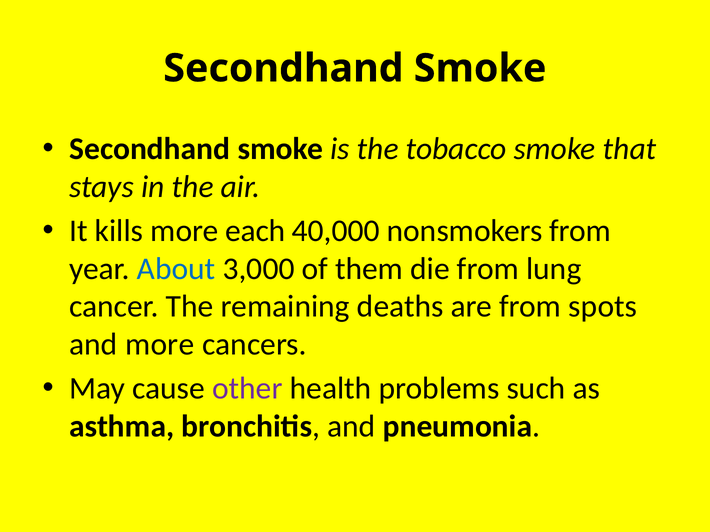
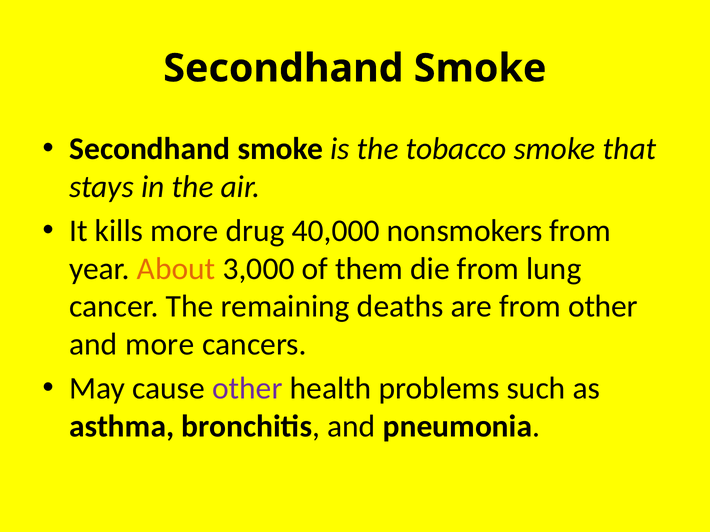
each: each -> drug (255, 231)
About colour: blue -> orange (176, 269)
from spots: spots -> other (603, 307)
